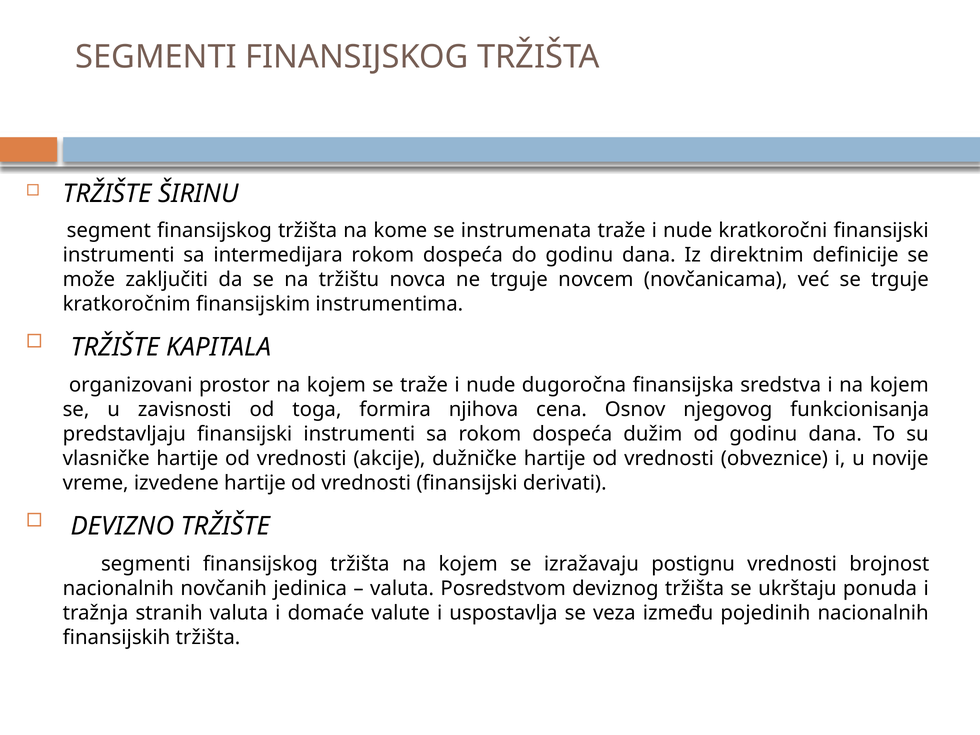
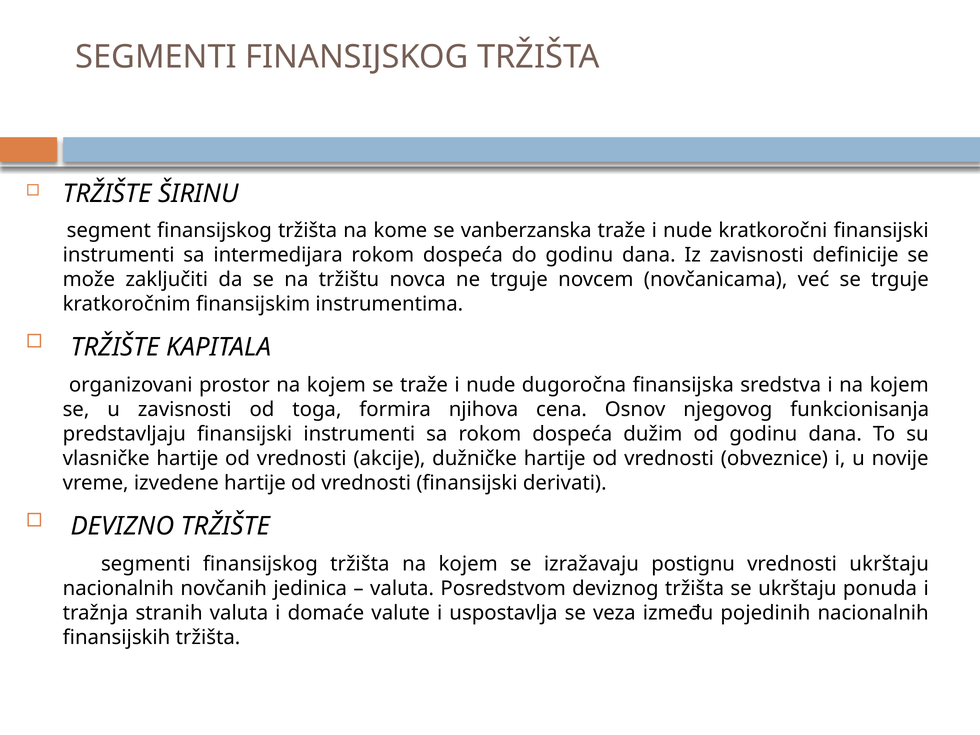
instrumenata: instrumenata -> vanberzanska (526, 231)
Iz direktnim: direktnim -> zavisnosti (757, 255)
vrednosti brojnost: brojnost -> ukrštaju (889, 564)
